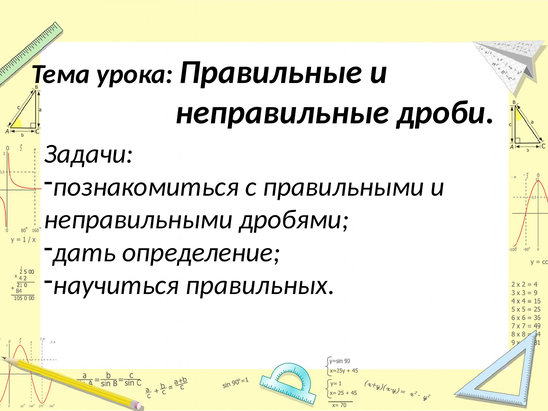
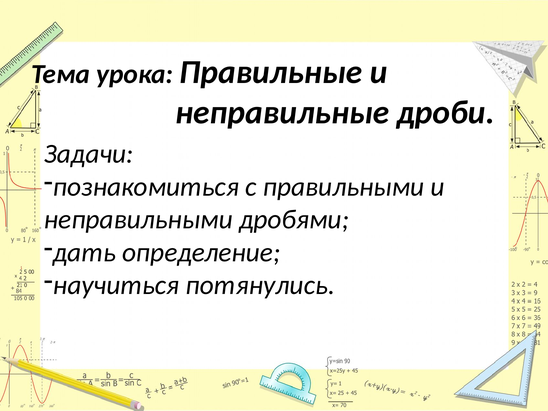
правильных: правильных -> потянулись (260, 285)
